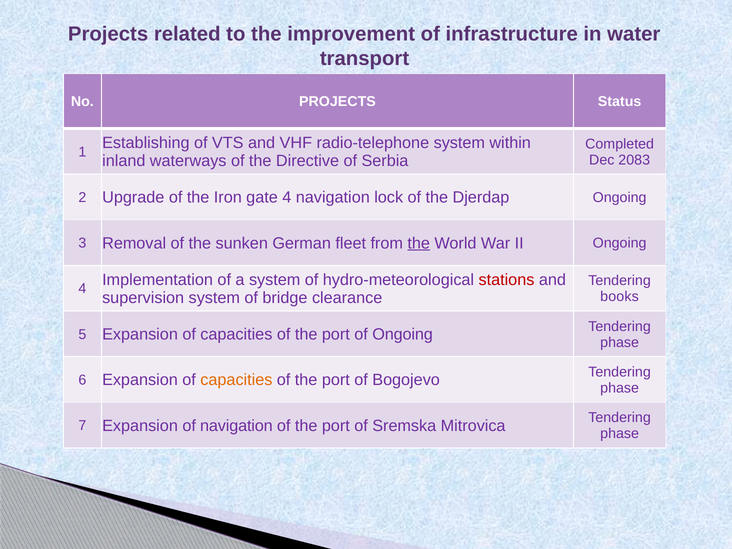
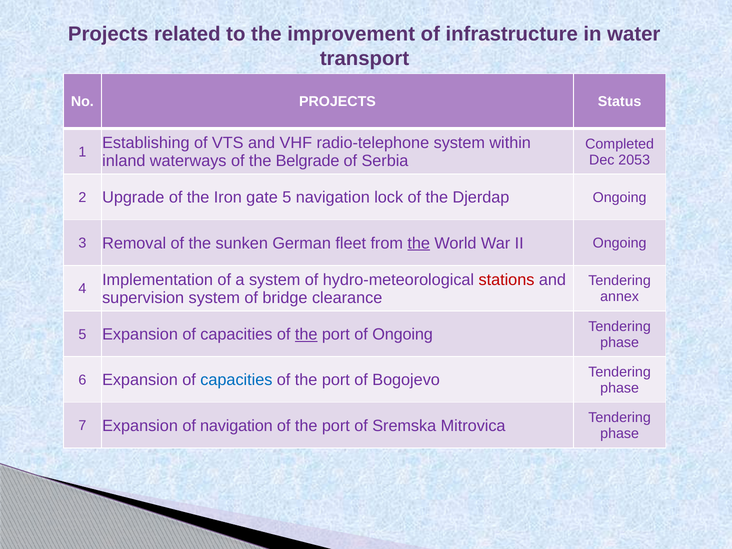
2083: 2083 -> 2053 (634, 160)
Directive: Directive -> Belgrade (308, 161)
gate 4: 4 -> 5 (287, 198)
books: books -> annex (620, 297)
the underline: none -> present (306, 334)
capacities colour: orange -> blue (236, 380)
